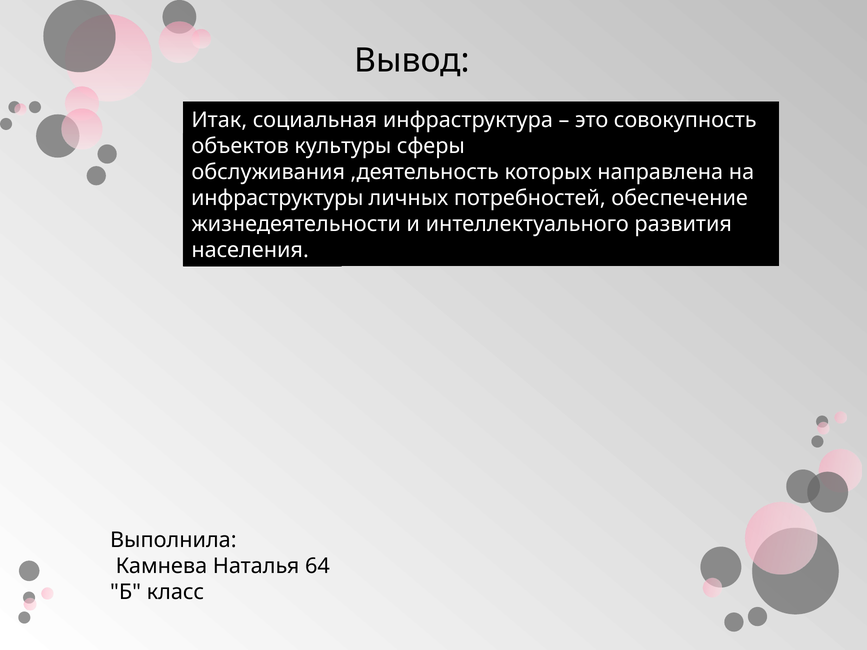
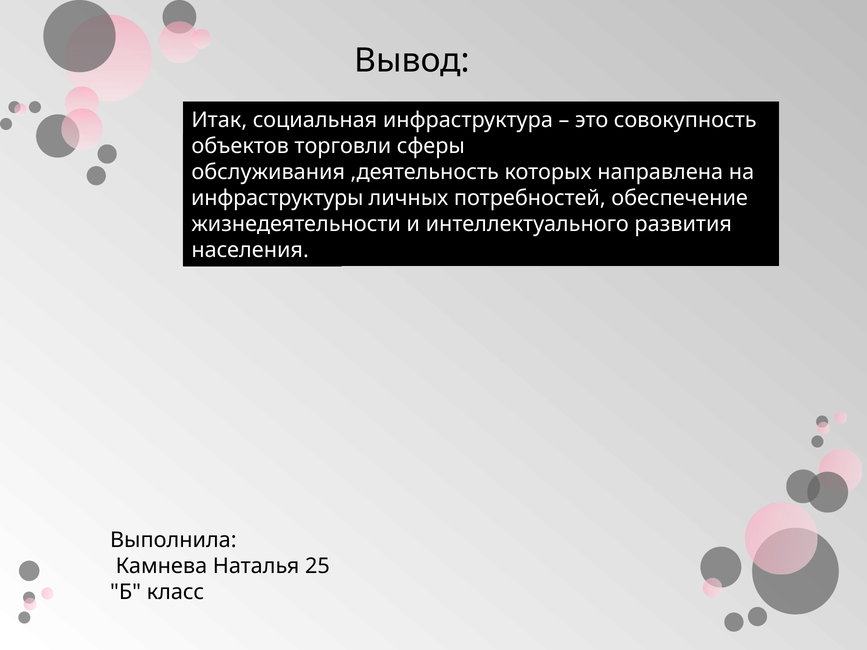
культуры: культуры -> торговли (343, 146)
64: 64 -> 25 (317, 566)
